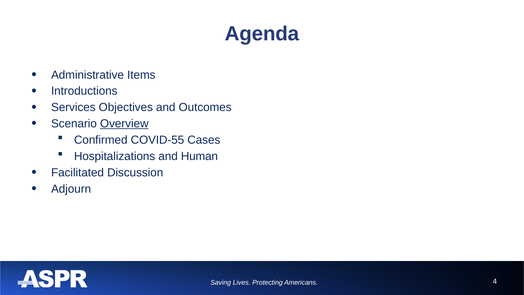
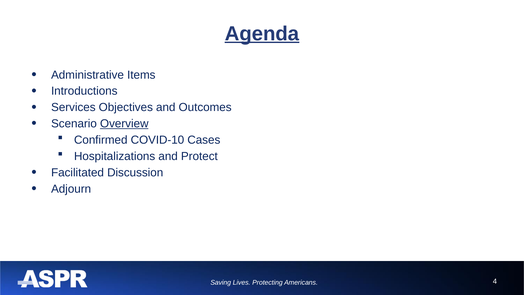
Agenda underline: none -> present (262, 34)
COVID-55: COVID-55 -> COVID-10 (157, 140)
Human: Human -> Protect (199, 156)
